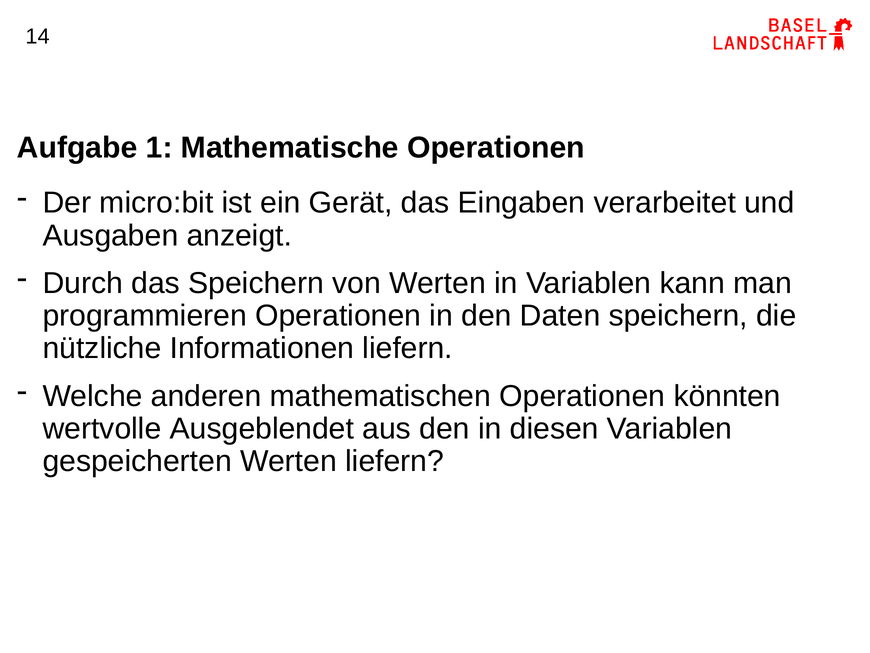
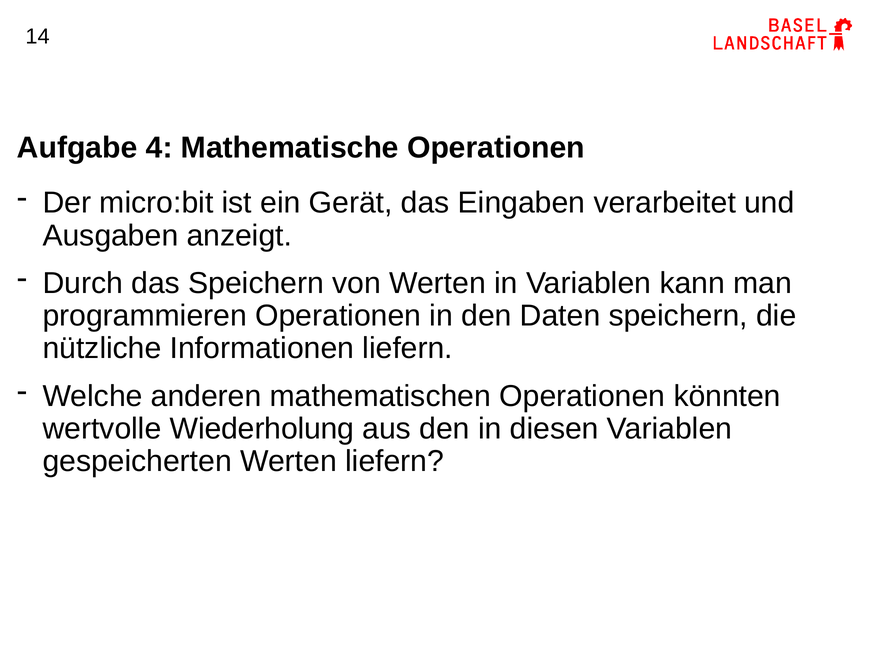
1: 1 -> 4 (159, 148)
Ausgeblendet: Ausgeblendet -> Wiederholung (262, 428)
